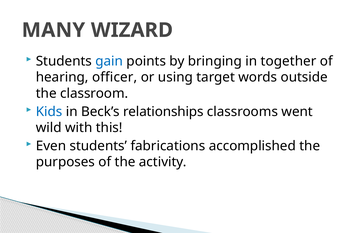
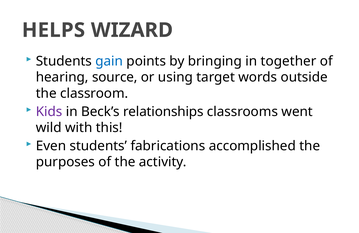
MANY: MANY -> HELPS (53, 30)
officer: officer -> source (115, 77)
Kids colour: blue -> purple (49, 112)
